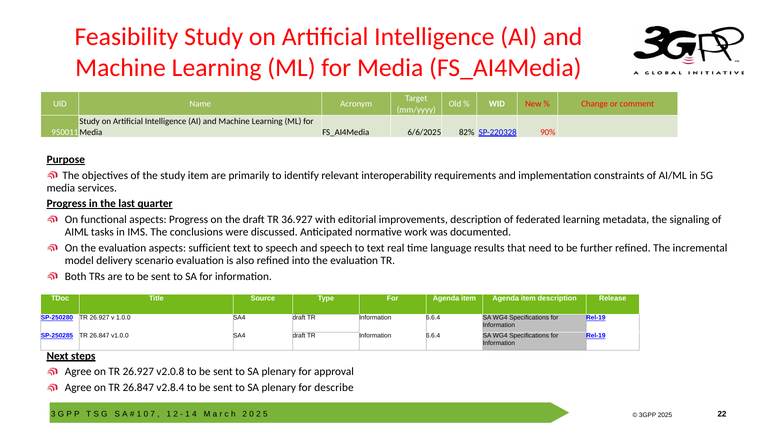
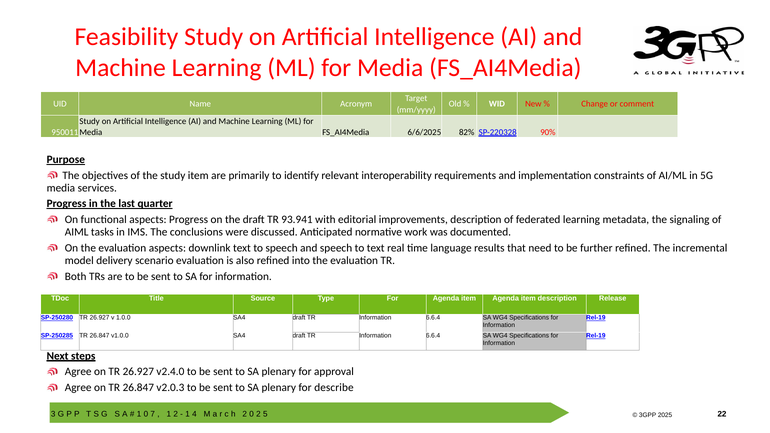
36.927: 36.927 -> 93.941 (297, 220)
sufficient: sufficient -> downlink (210, 248)
v2.0.8: v2.0.8 -> v2.4.0 (170, 372)
v2.8.4: v2.8.4 -> v2.0.3 (170, 388)
